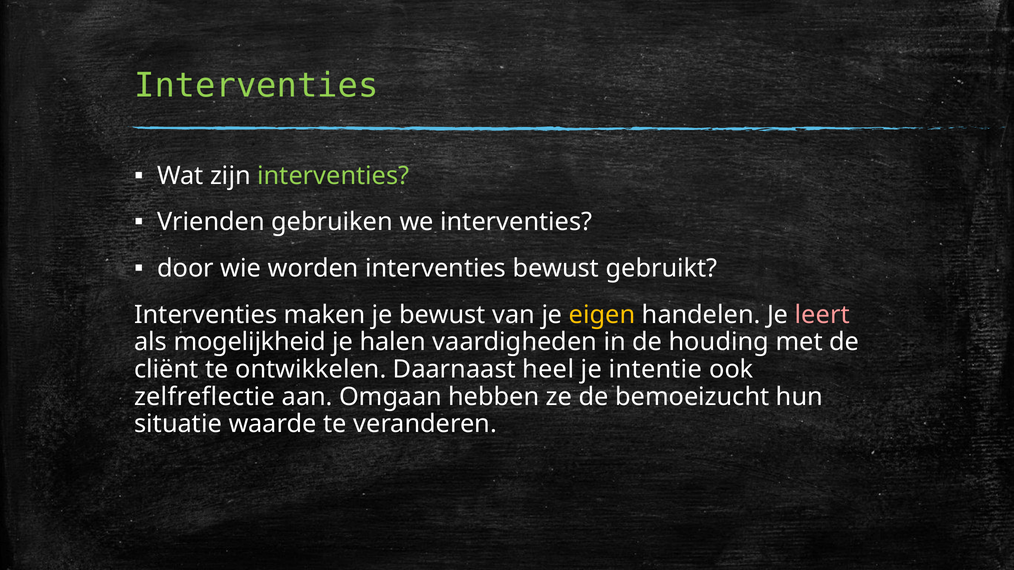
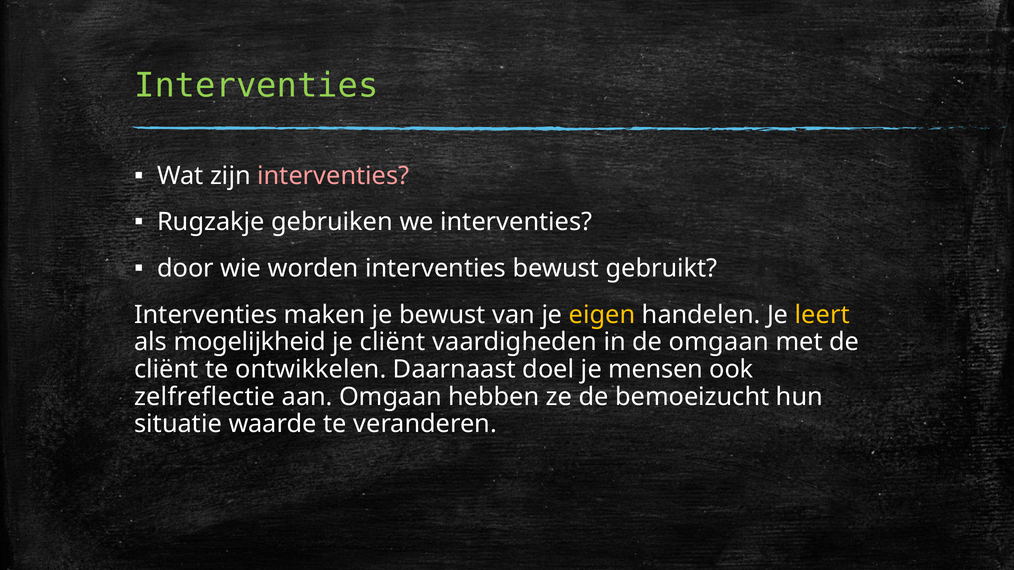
interventies colour: light green -> pink (333, 176)
Vrienden: Vrienden -> Rugzakje (211, 222)
leert colour: pink -> yellow (822, 315)
je halen: halen -> cliënt (393, 342)
de houding: houding -> omgaan (719, 342)
heel: heel -> doel (548, 370)
intentie: intentie -> mensen (656, 370)
